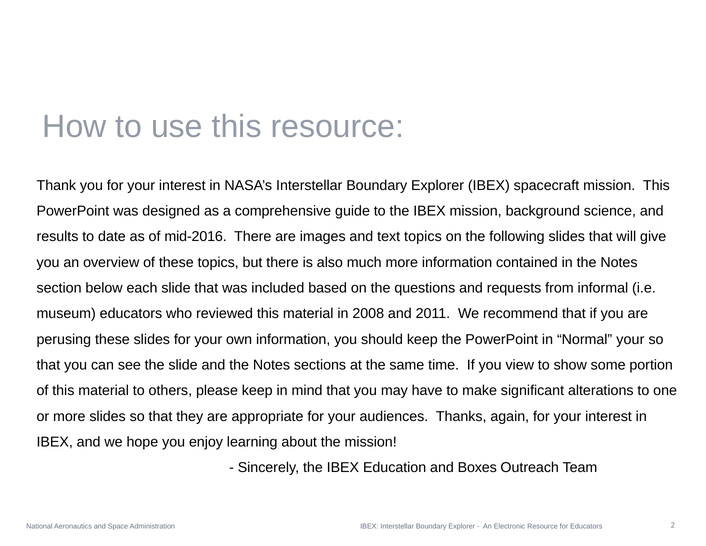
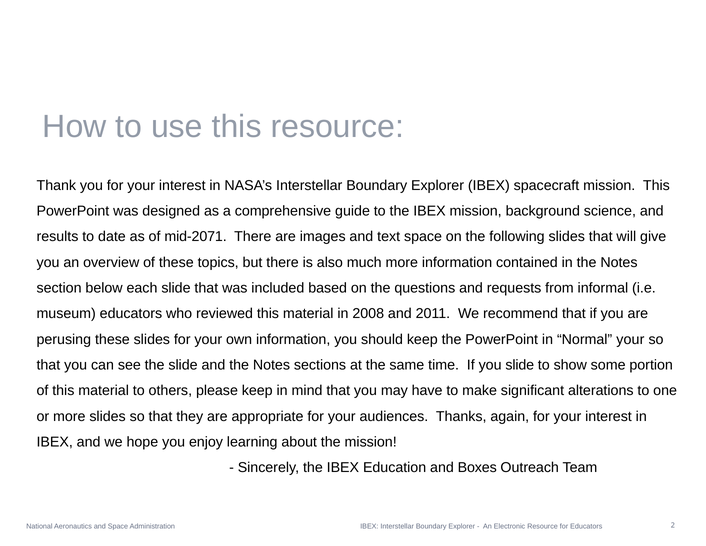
mid-2016: mid-2016 -> mid-2071 (196, 237)
text topics: topics -> space (423, 237)
you view: view -> slide (520, 365)
